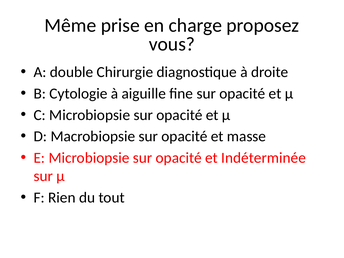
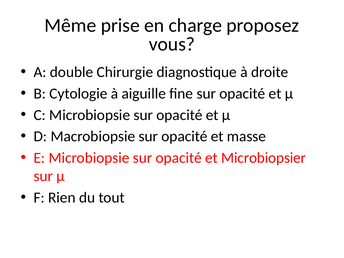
Indéterminée: Indéterminée -> Microbiopsier (264, 158)
